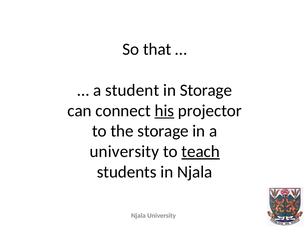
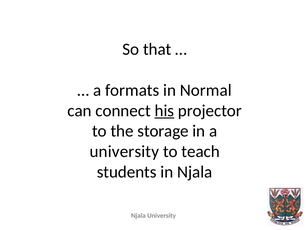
student: student -> formats (132, 90)
in Storage: Storage -> Normal (206, 90)
teach underline: present -> none (201, 152)
